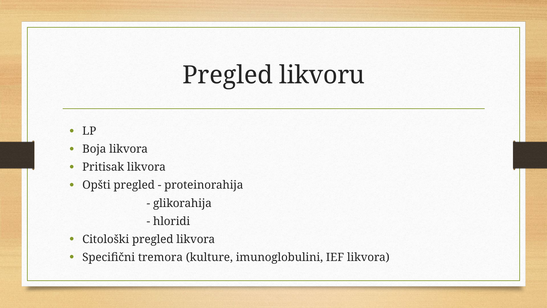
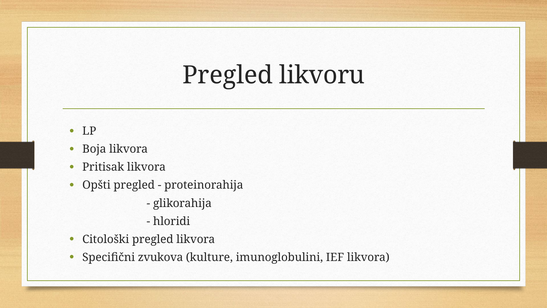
tremora: tremora -> zvukova (161, 257)
